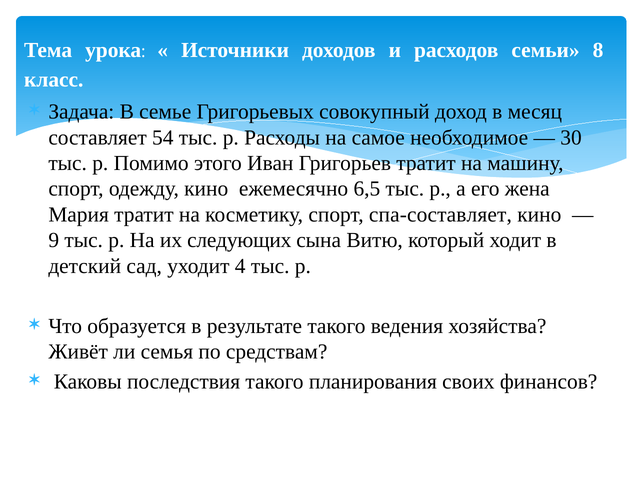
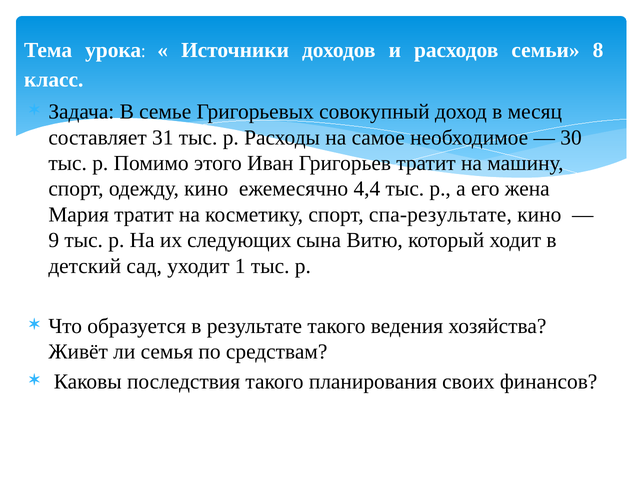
54: 54 -> 31 (163, 137)
6,5: 6,5 -> 4,4 (367, 189)
спа-составляет: спа-составляет -> спа-результате (440, 214)
4: 4 -> 1 (240, 266)
